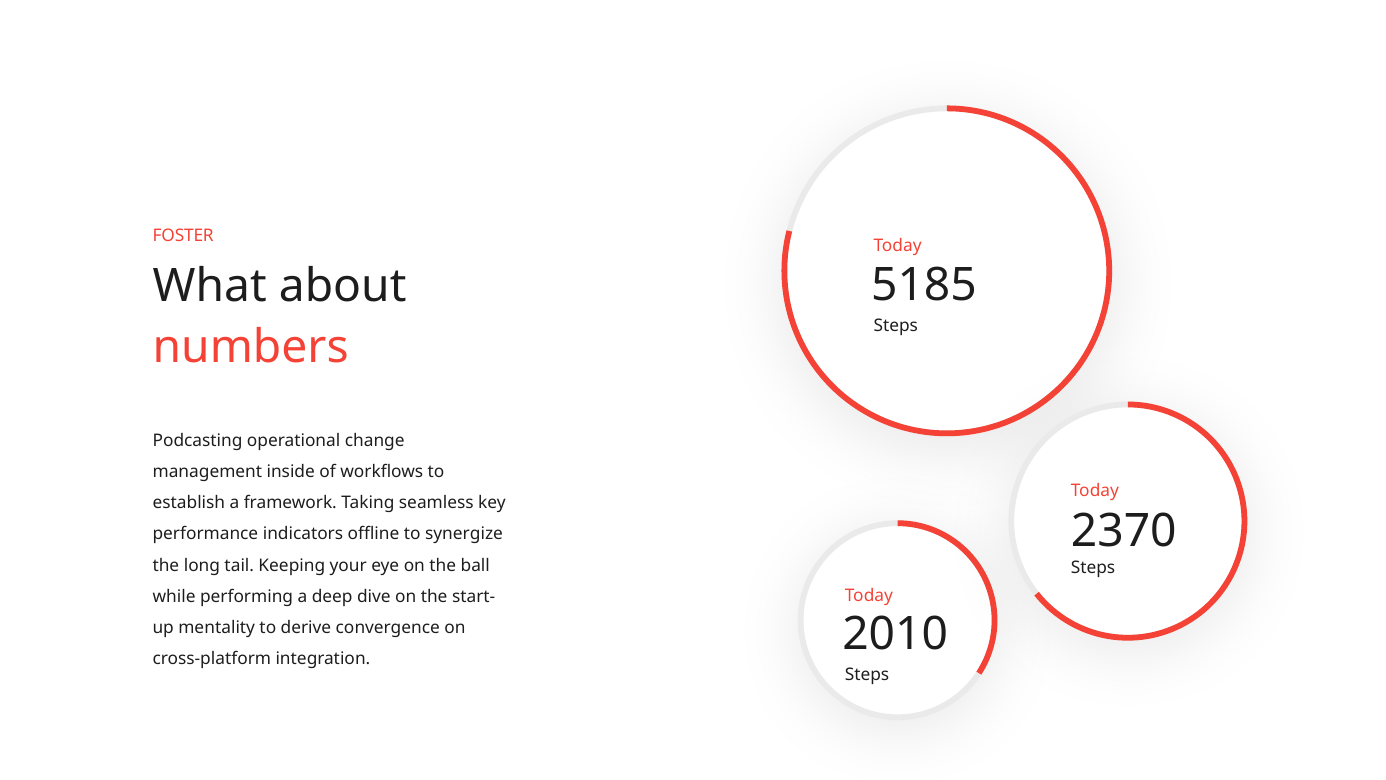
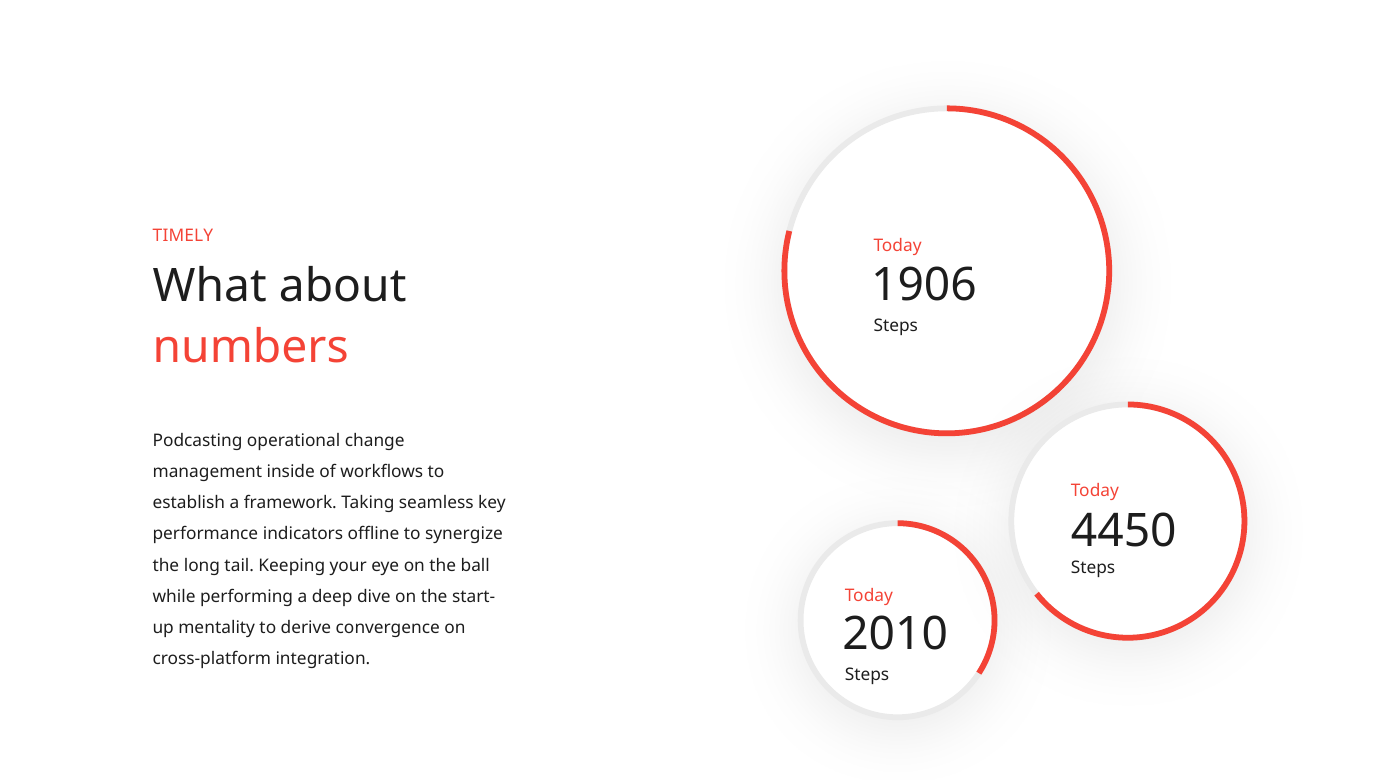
FOSTER: FOSTER -> TIMELY (183, 236)
5185: 5185 -> 1906 (924, 285)
2370: 2370 -> 4450 (1124, 531)
